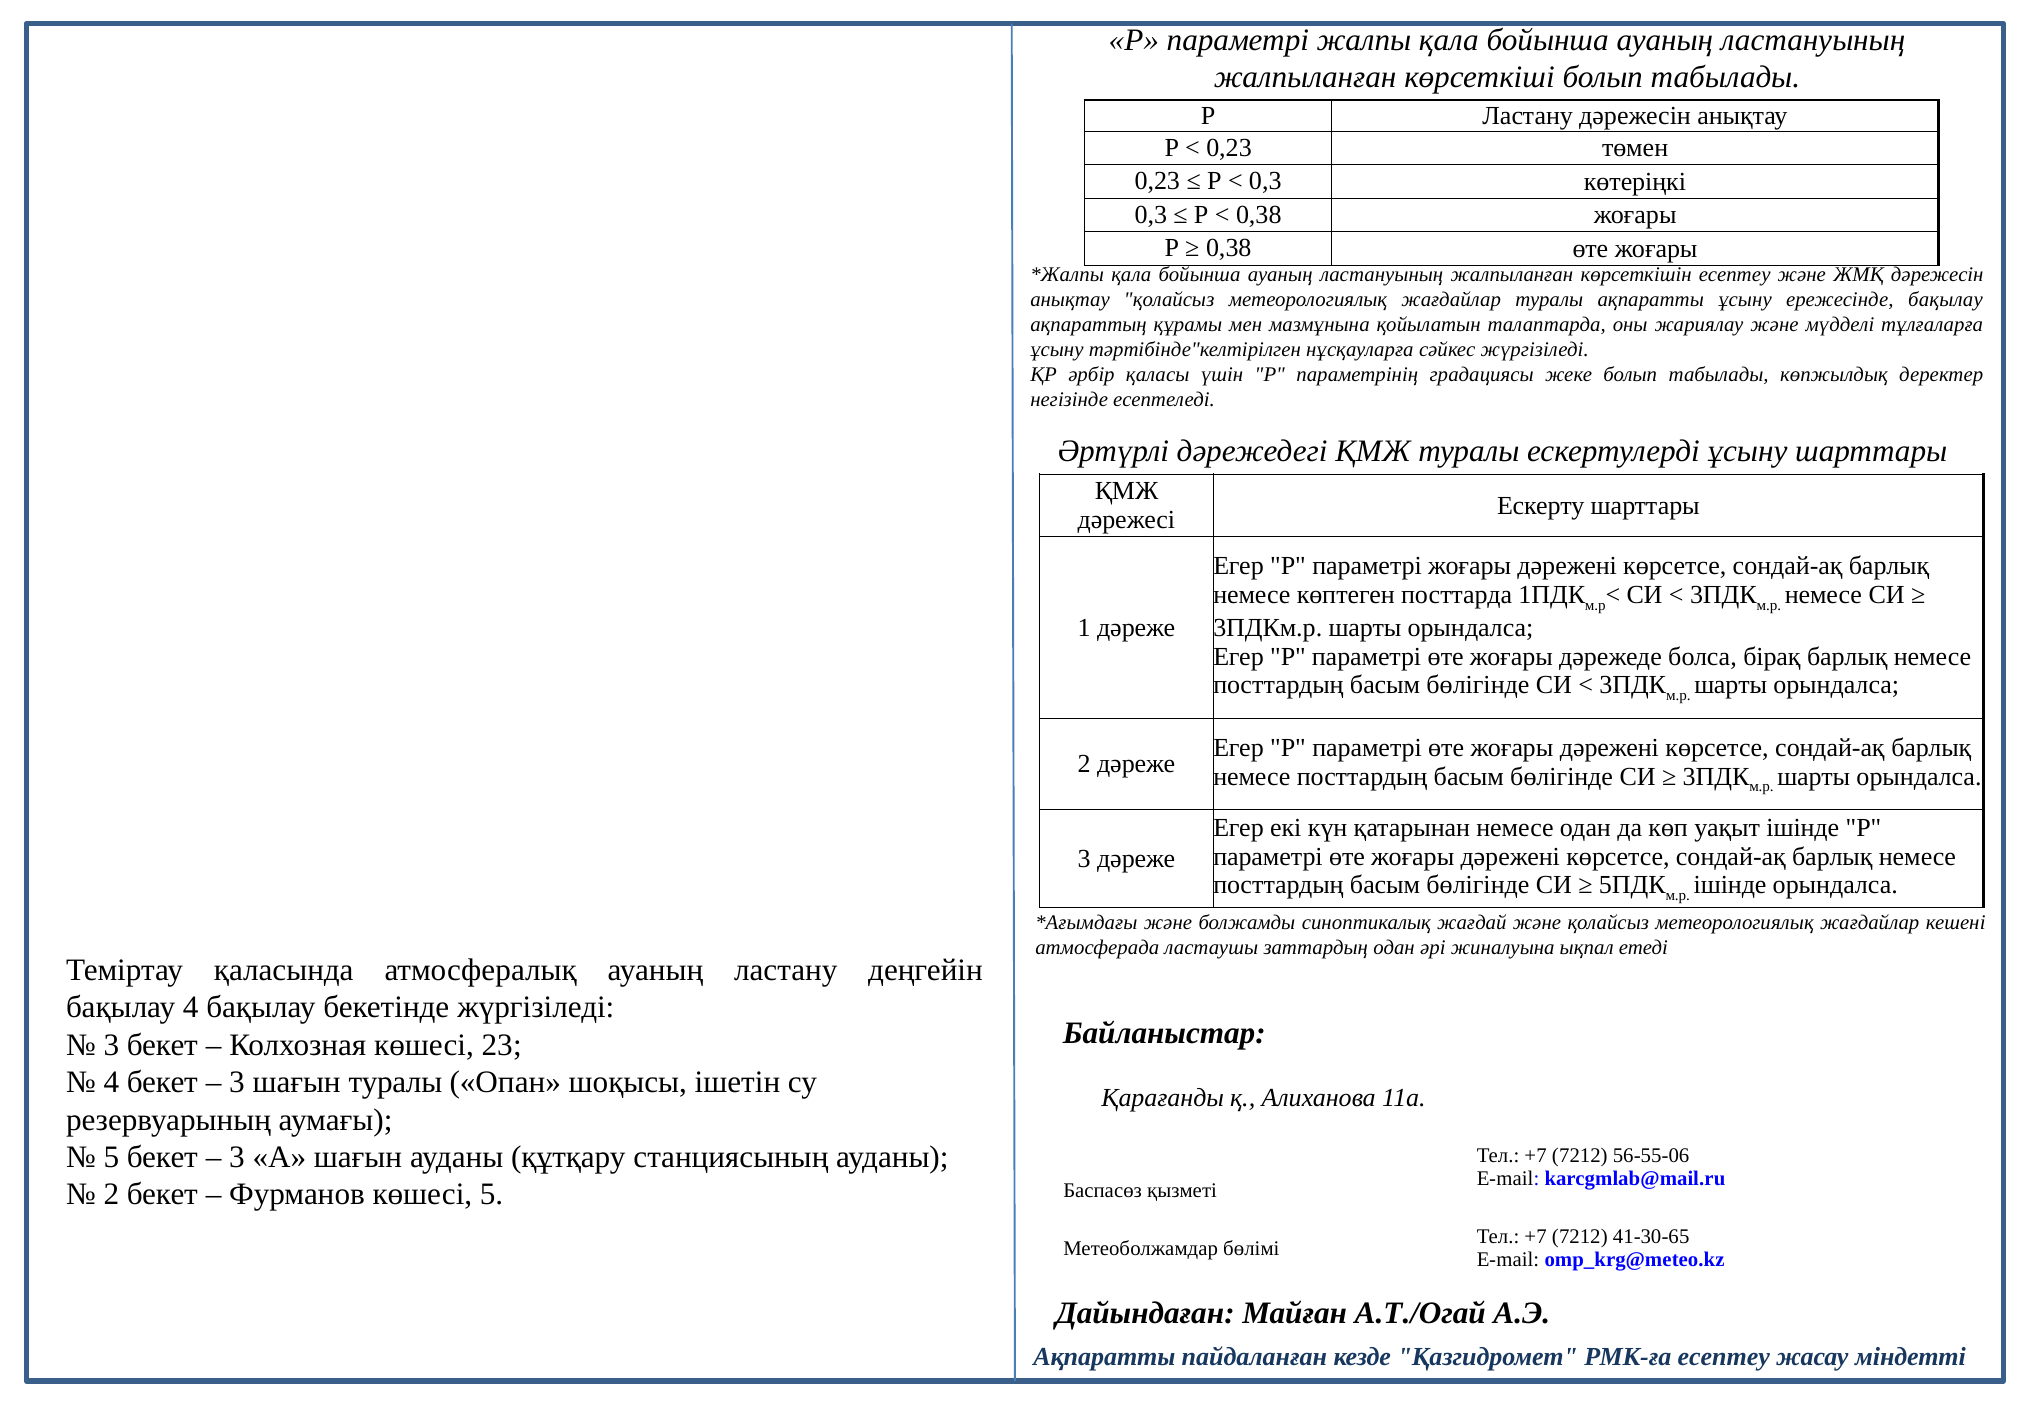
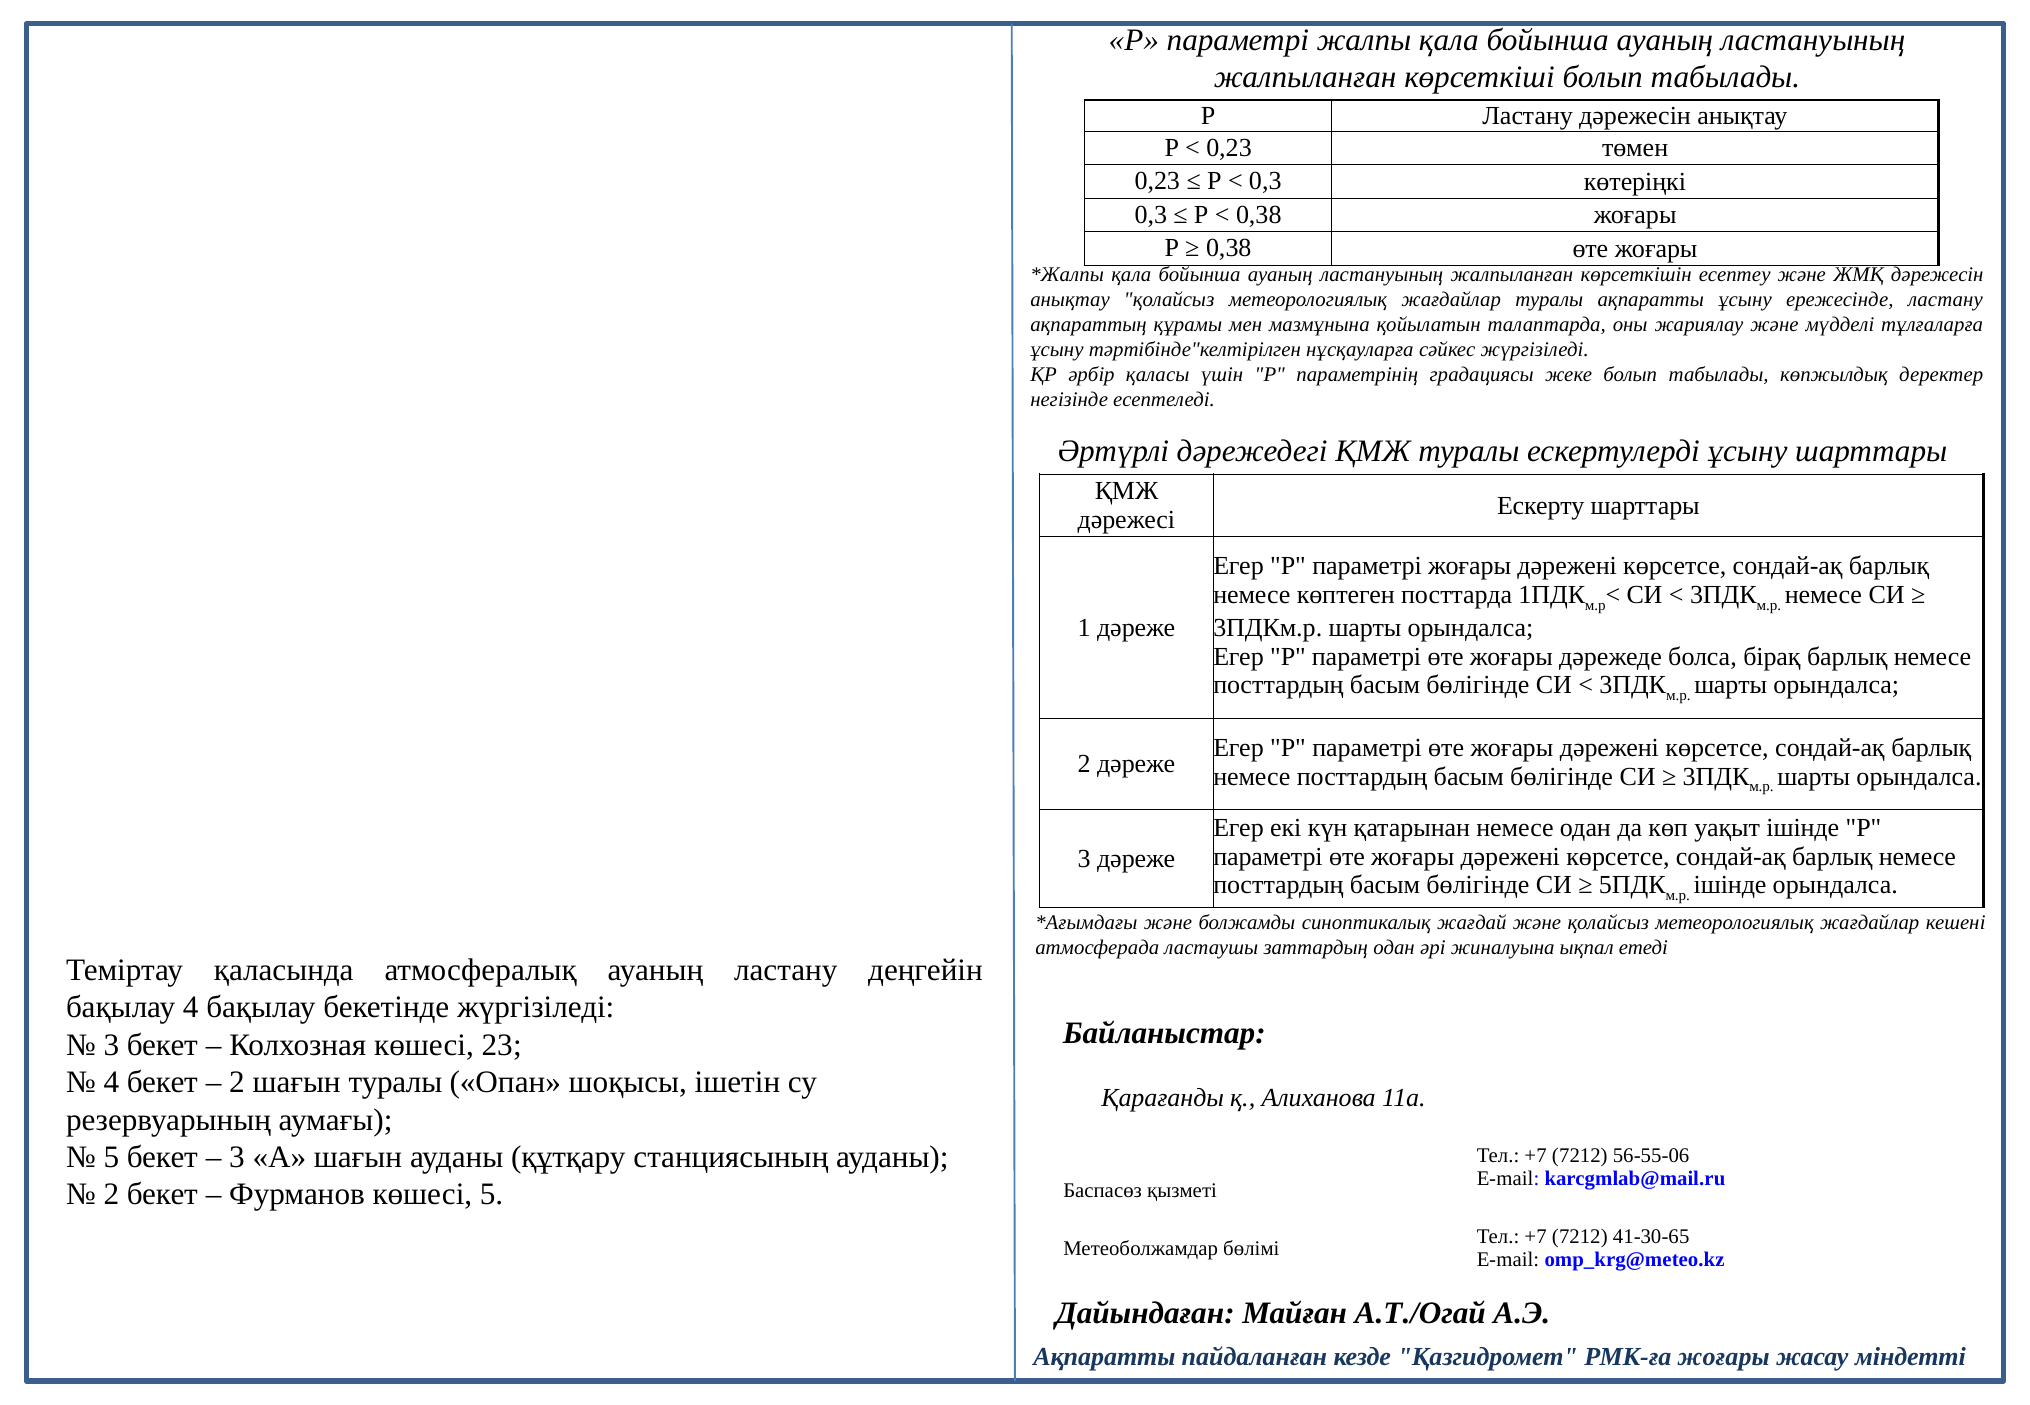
ережесінде бақылау: бақылау -> ластану (1945, 300)
3: 3 -> 2 (237, 1083)
РМК-ға есептеу: есептеу -> жоғары (1724, 1357)
